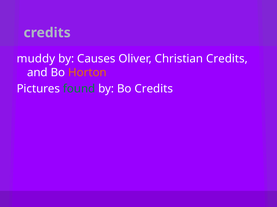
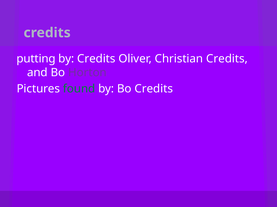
muddy: muddy -> putting (36, 59)
by Causes: Causes -> Credits (96, 59)
Horton colour: orange -> purple (87, 73)
